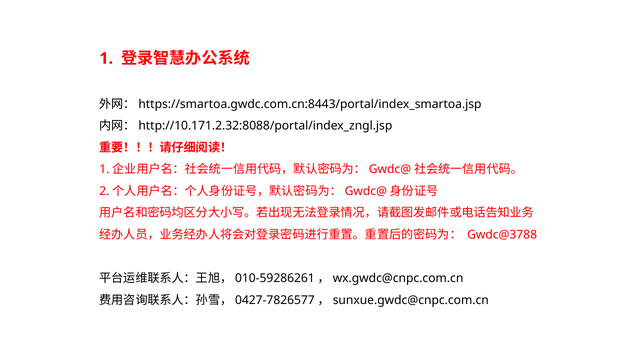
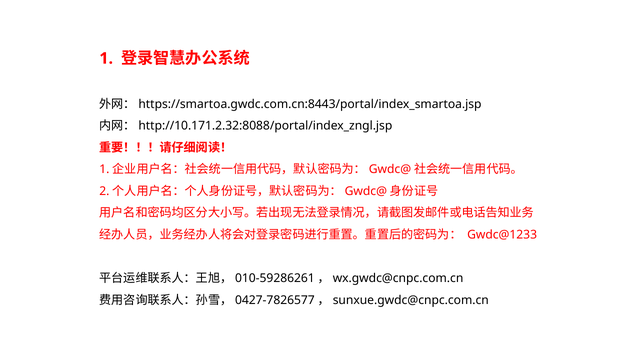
Gwdc@3788: Gwdc@3788 -> Gwdc@1233 (502, 234)
